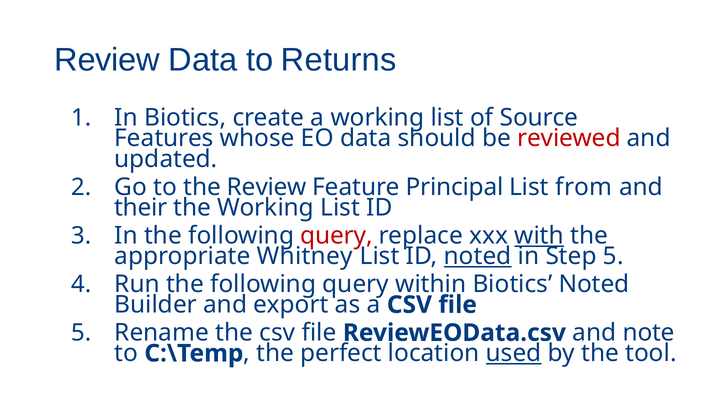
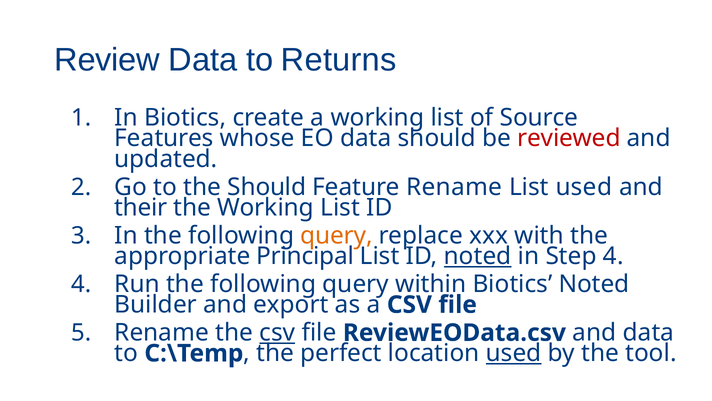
the Review: Review -> Should (267, 187)
Feature Principal: Principal -> Rename (454, 187)
List from: from -> used (584, 187)
query colour: red -> orange (337, 235)
with underline: present -> none (539, 235)
Whitney: Whitney -> Principal (305, 256)
Step 5: 5 -> 4 (613, 256)
csv underline: none -> present (277, 332)
and note: note -> data (648, 332)
